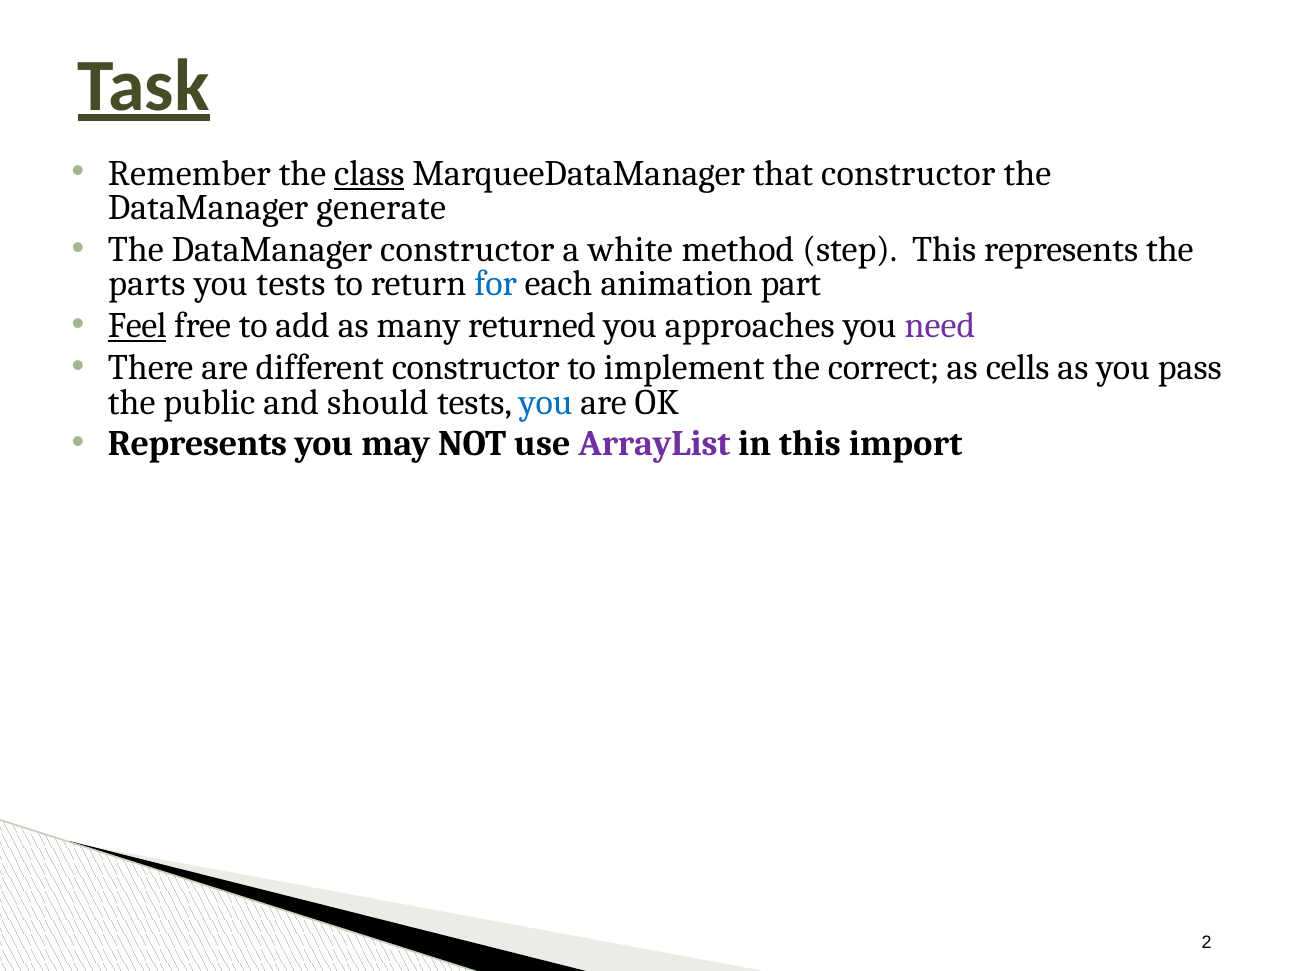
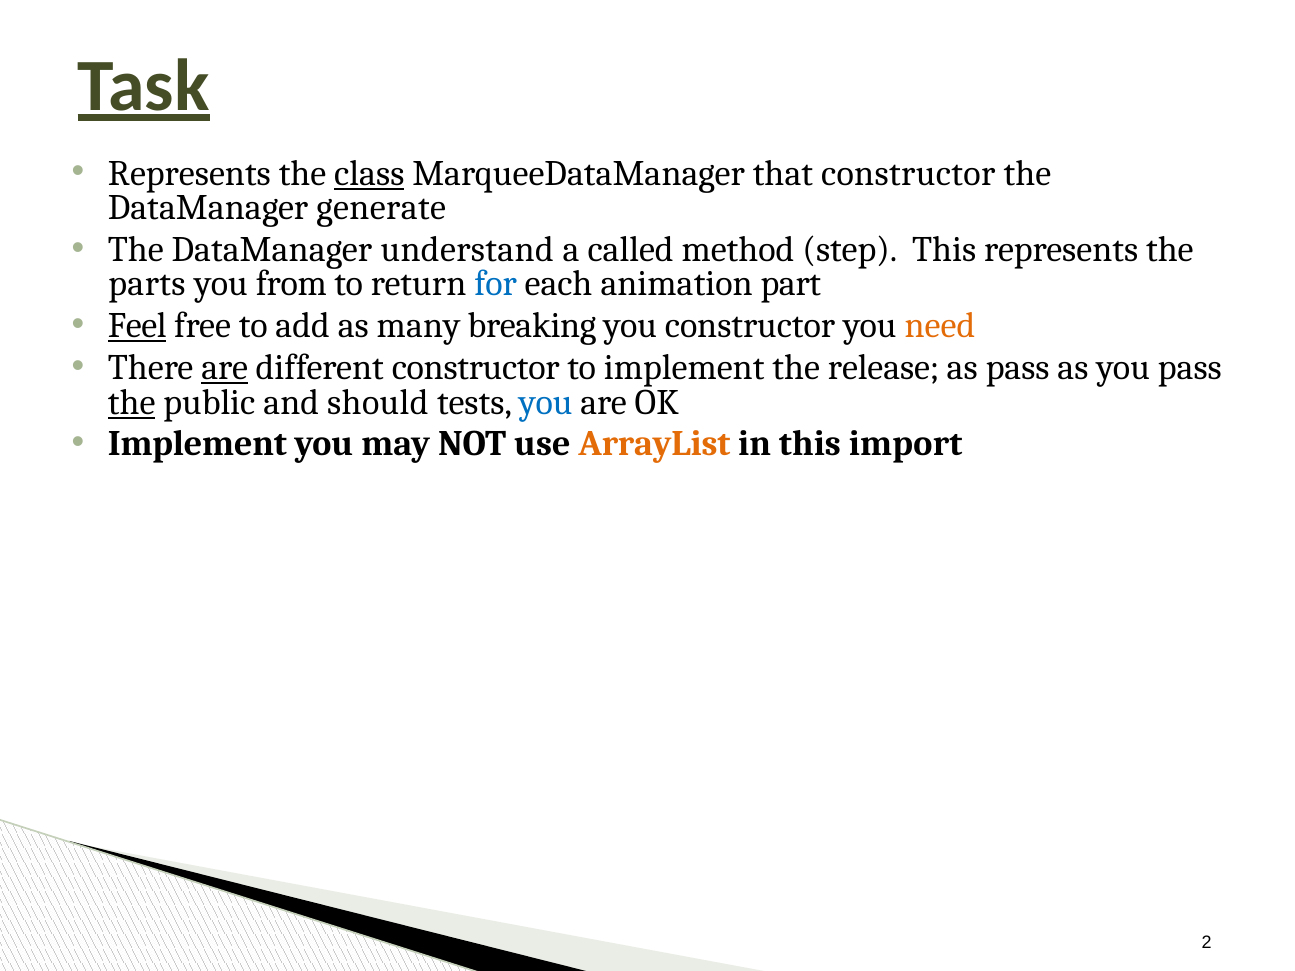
Remember: Remember -> Represents (189, 173)
DataManager constructor: constructor -> understand (467, 250)
white: white -> called (631, 250)
you tests: tests -> from (291, 284)
returned: returned -> breaking (532, 326)
you approaches: approaches -> constructor (750, 326)
need colour: purple -> orange (940, 326)
are underline: none -> present (225, 368)
correct: correct -> release (884, 368)
as cells: cells -> pass (1018, 368)
the underline: none -> present (132, 402)
Represents: Represents -> Implement (197, 444)
ArrayList colour: purple -> orange (655, 444)
